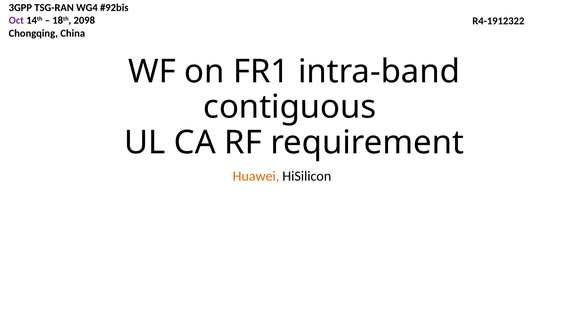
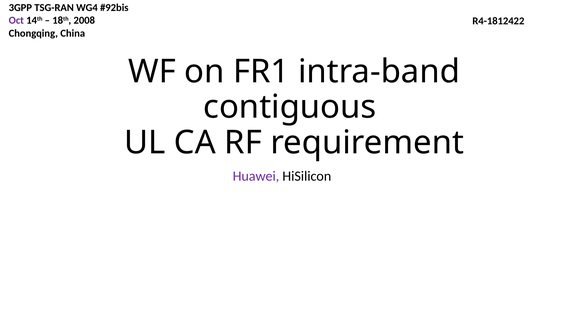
2098: 2098 -> 2008 (84, 21)
R4-1912322: R4-1912322 -> R4-1812422 (498, 21)
Huawei colour: orange -> purple (256, 176)
